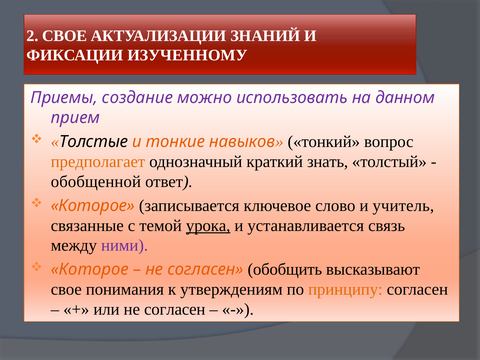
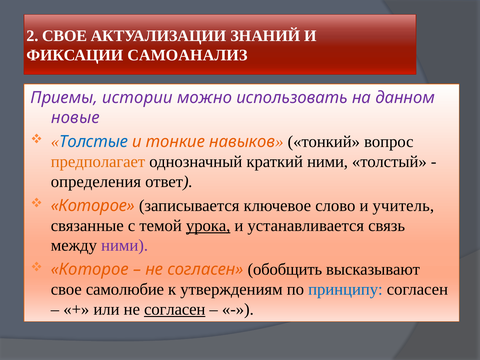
ИЗУЧЕННОМУ: ИЗУЧЕННОМУ -> САМОАНАЛИЗ (187, 55)
создание: создание -> истории (137, 98)
прием: прием -> новые (75, 118)
Толстые colour: black -> blue (94, 142)
краткий знать: знать -> ними (328, 162)
обобщенной: обобщенной -> определения (96, 182)
понимания: понимания -> самолюбие (125, 289)
принципу colour: orange -> blue (345, 289)
согласен underline: none -> present (175, 309)
